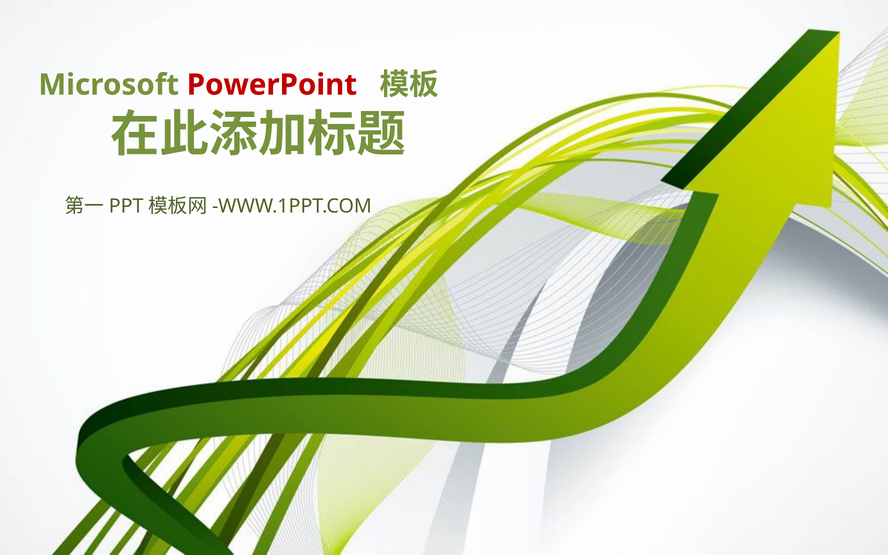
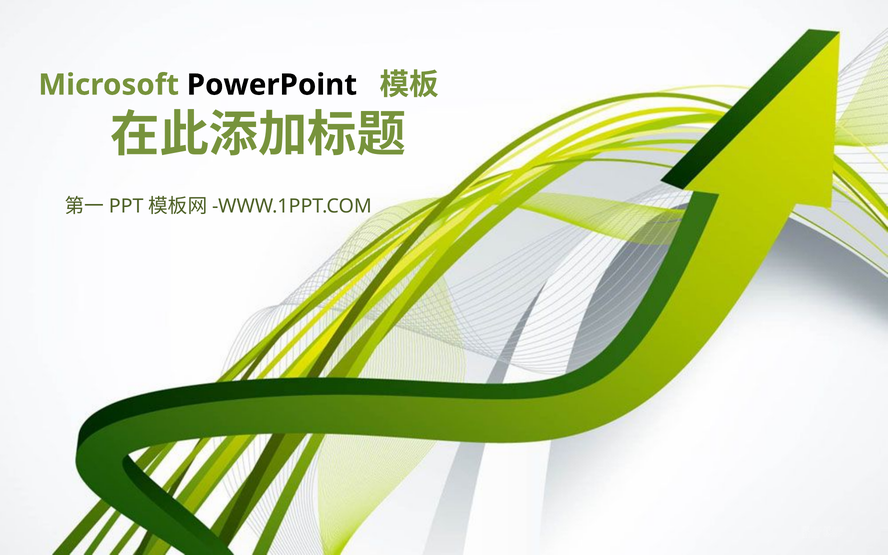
PowerPoint colour: red -> black (272, 85)
